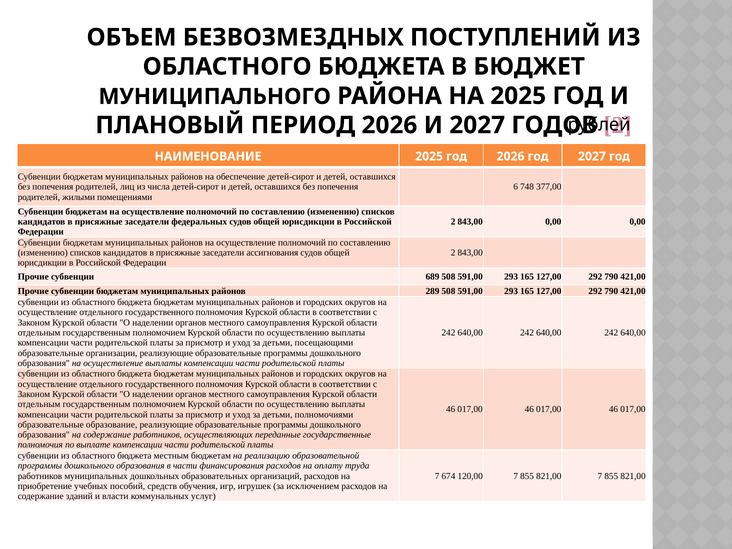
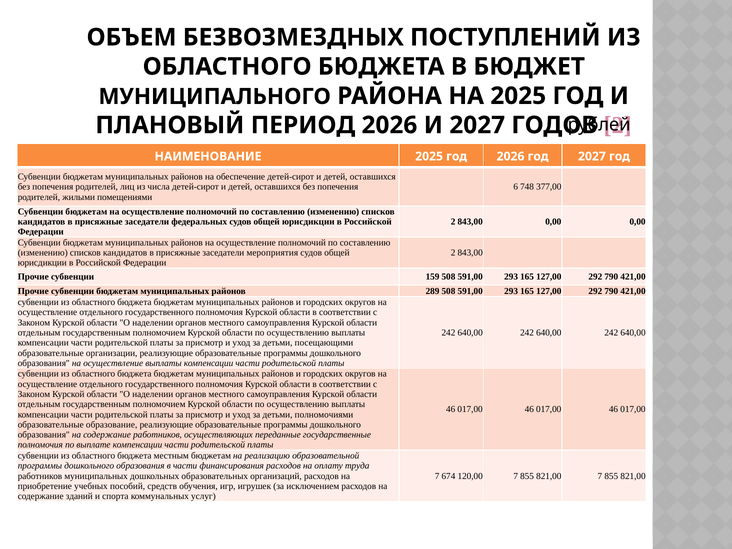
ассигнования: ассигнования -> мероприятия (272, 253)
689: 689 -> 159 (432, 277)
власти: власти -> спорта (115, 496)
